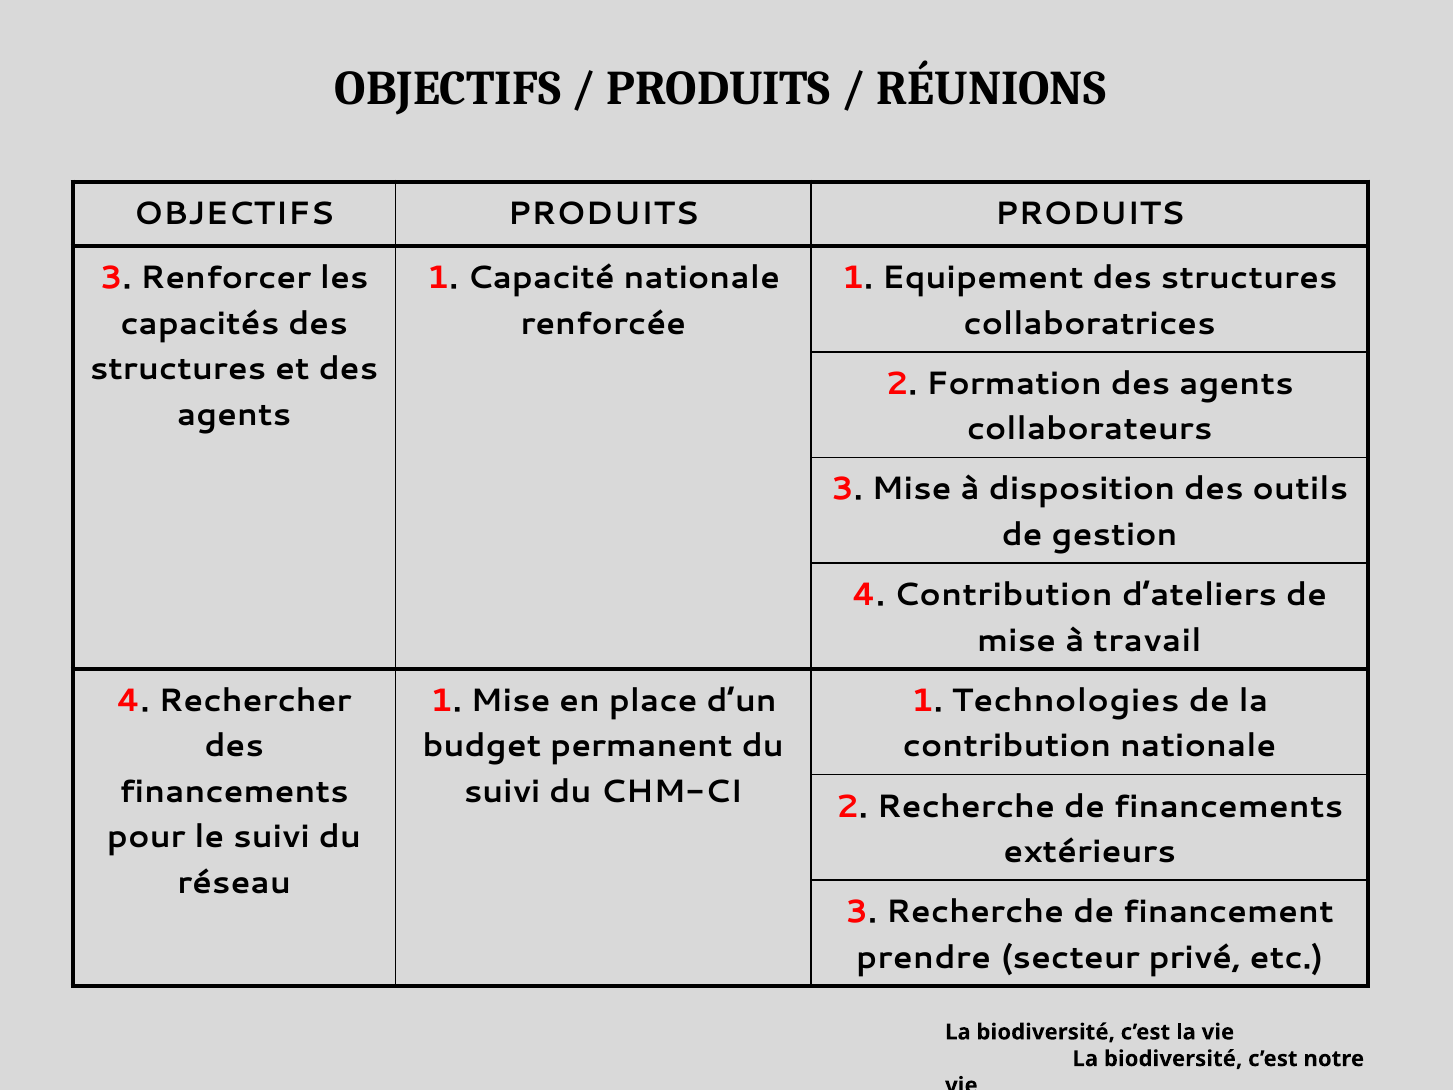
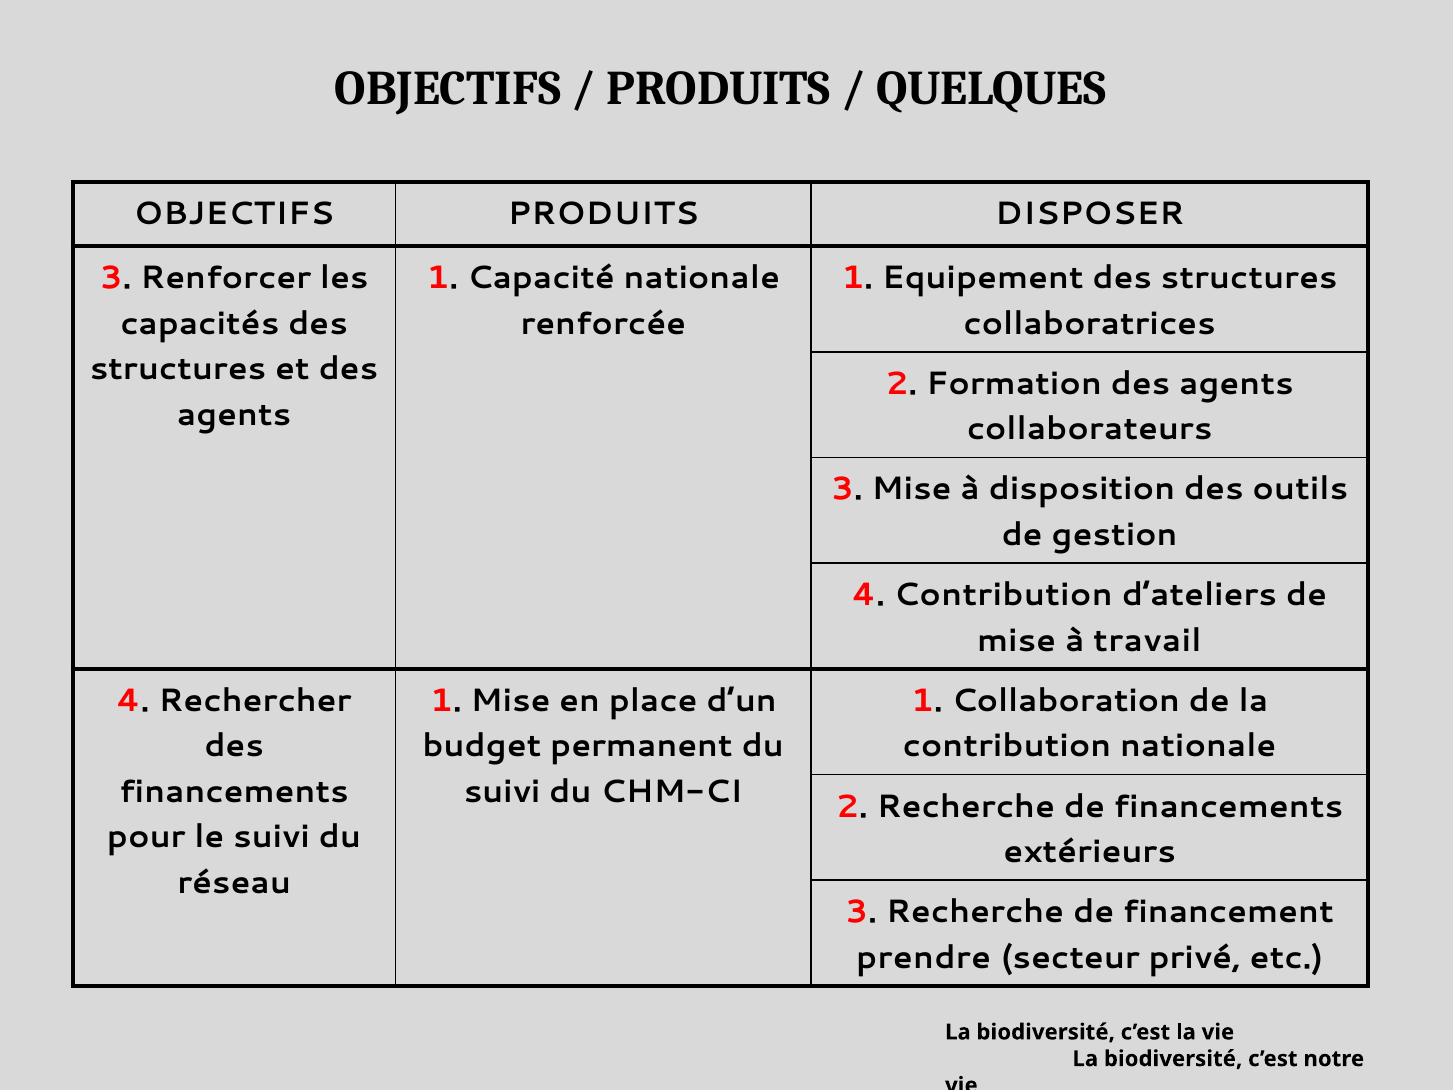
RÉUNIONS: RÉUNIONS -> QUELQUES (991, 88)
PRODUITS PRODUITS: PRODUITS -> DISPOSER (1090, 213)
Technologies: Technologies -> Collaboration (1066, 701)
